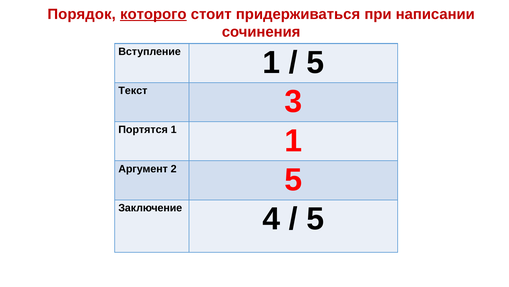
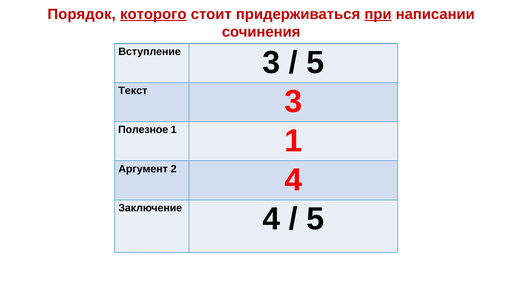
при underline: none -> present (378, 14)
Вступление 1: 1 -> 3 (271, 63)
Портятся: Портятся -> Полезное (143, 129)
2 5: 5 -> 4 (293, 180)
